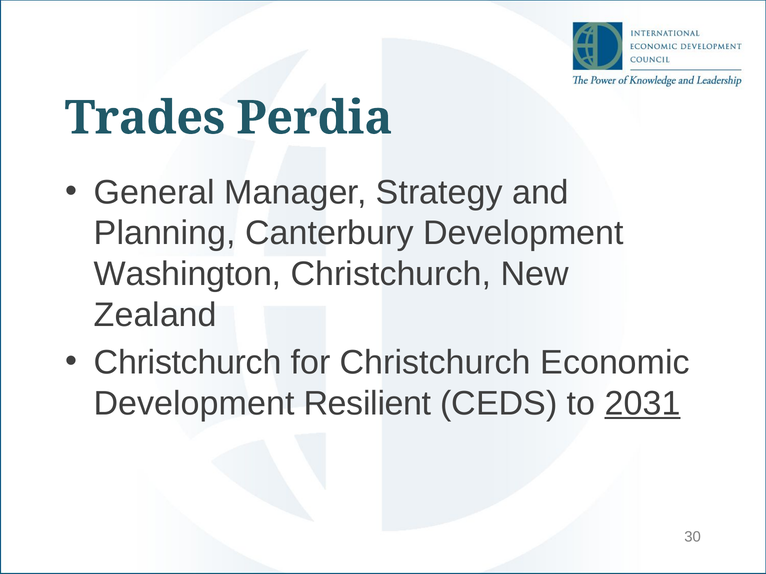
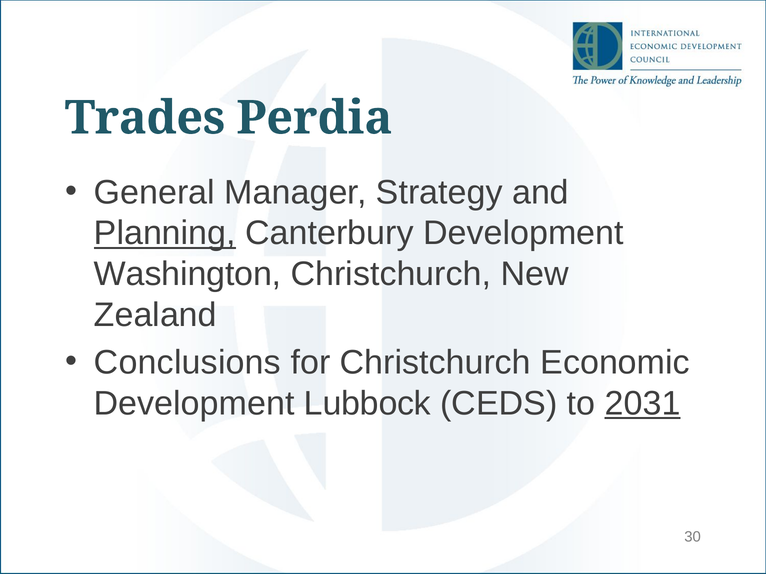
Planning underline: none -> present (165, 233)
Christchurch: Christchurch -> Conclusions (187, 363)
Resilient: Resilient -> Lubbock (367, 404)
